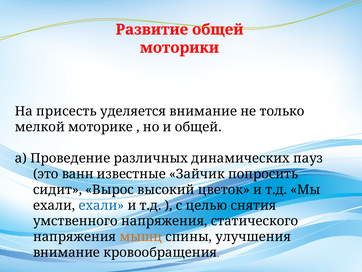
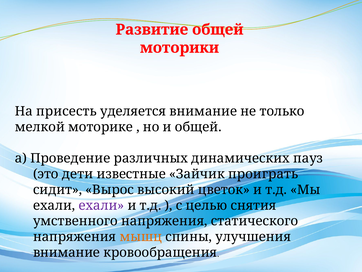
ванн: ванн -> дети (78, 174)
попросить: попросить -> проиграть (263, 174)
ехали colour: blue -> purple (101, 205)
